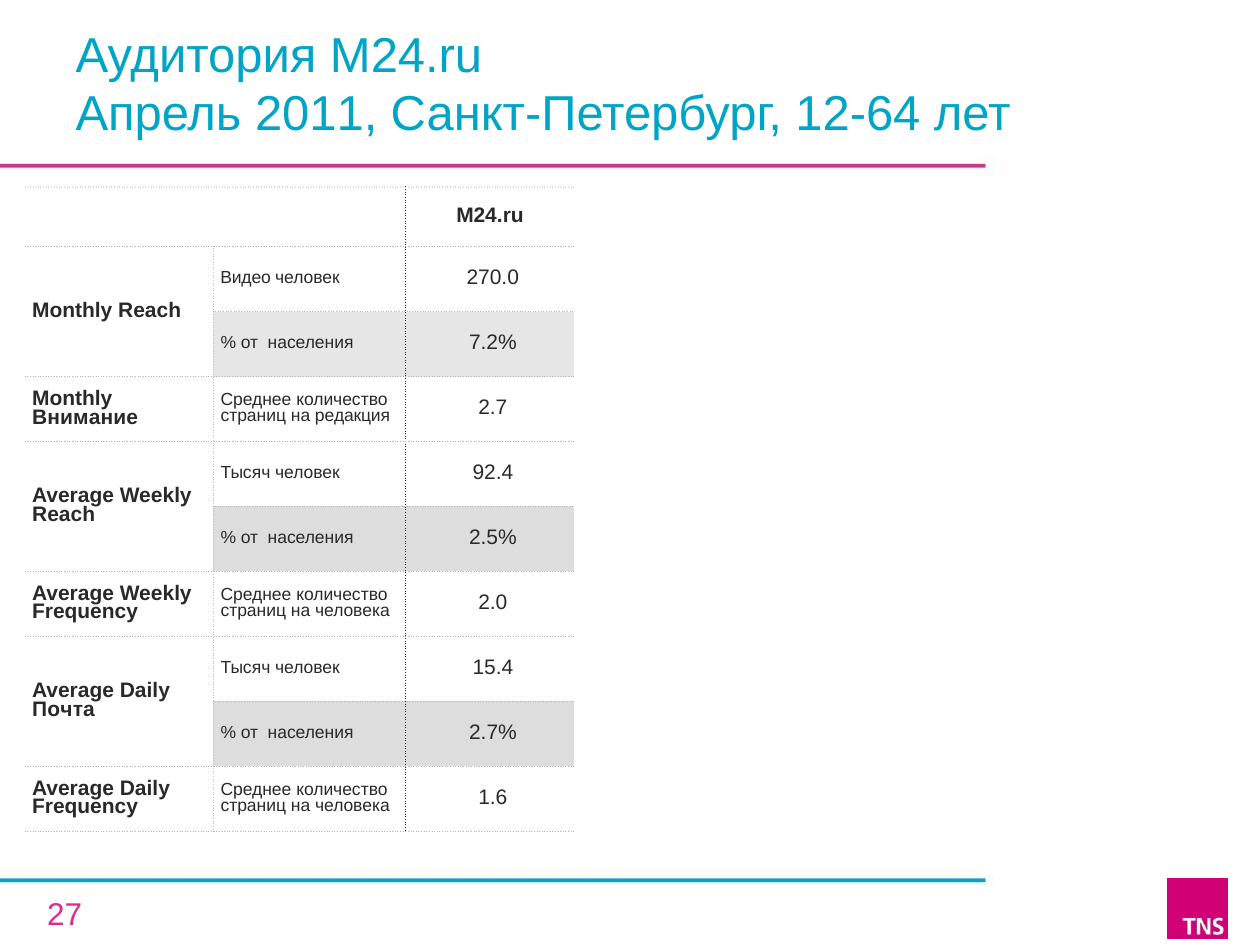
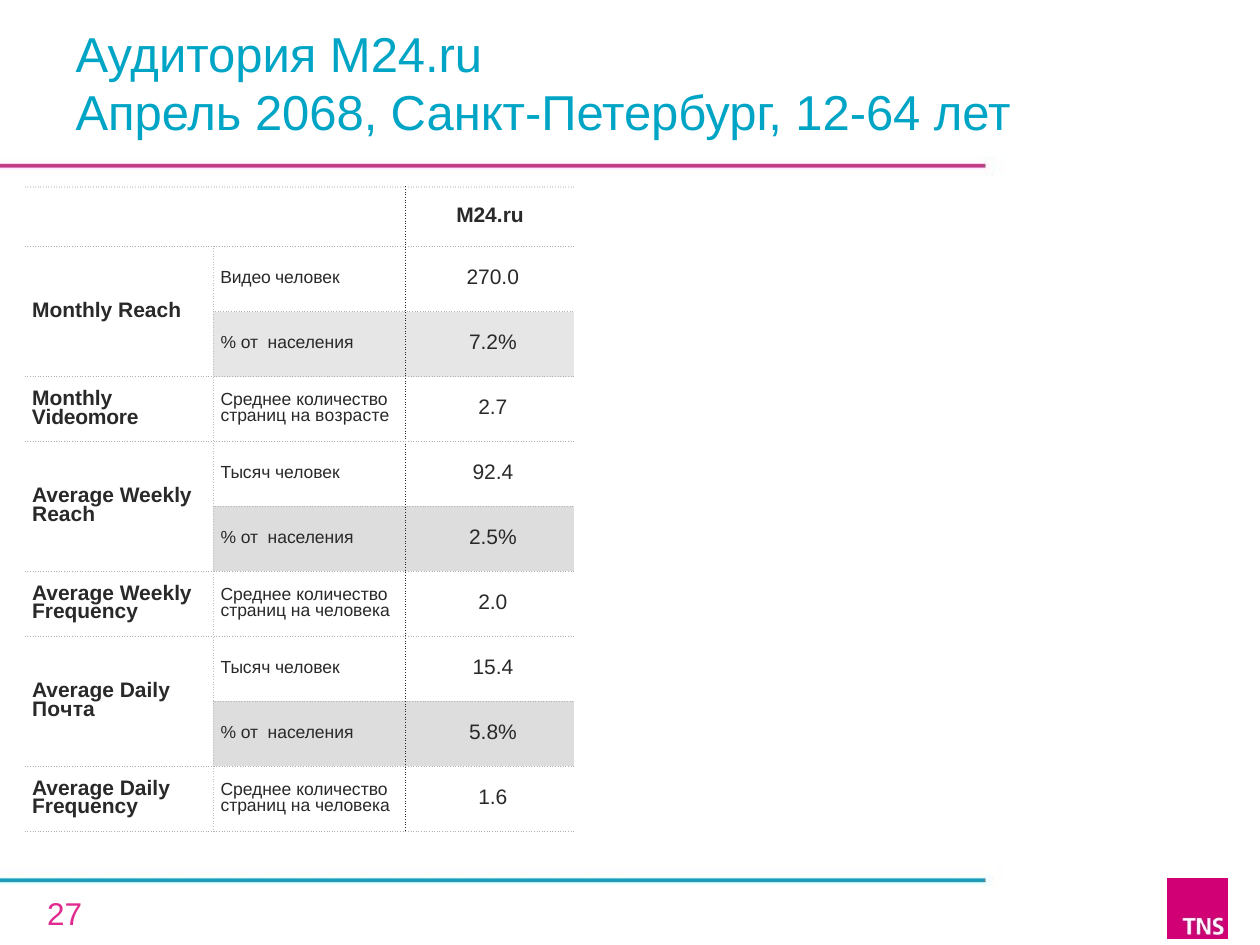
2011: 2011 -> 2068 (316, 115)
Внимание: Внимание -> Videomore (85, 417)
редакция: редакция -> возрасте (352, 416)
2.7%: 2.7% -> 5.8% (493, 733)
